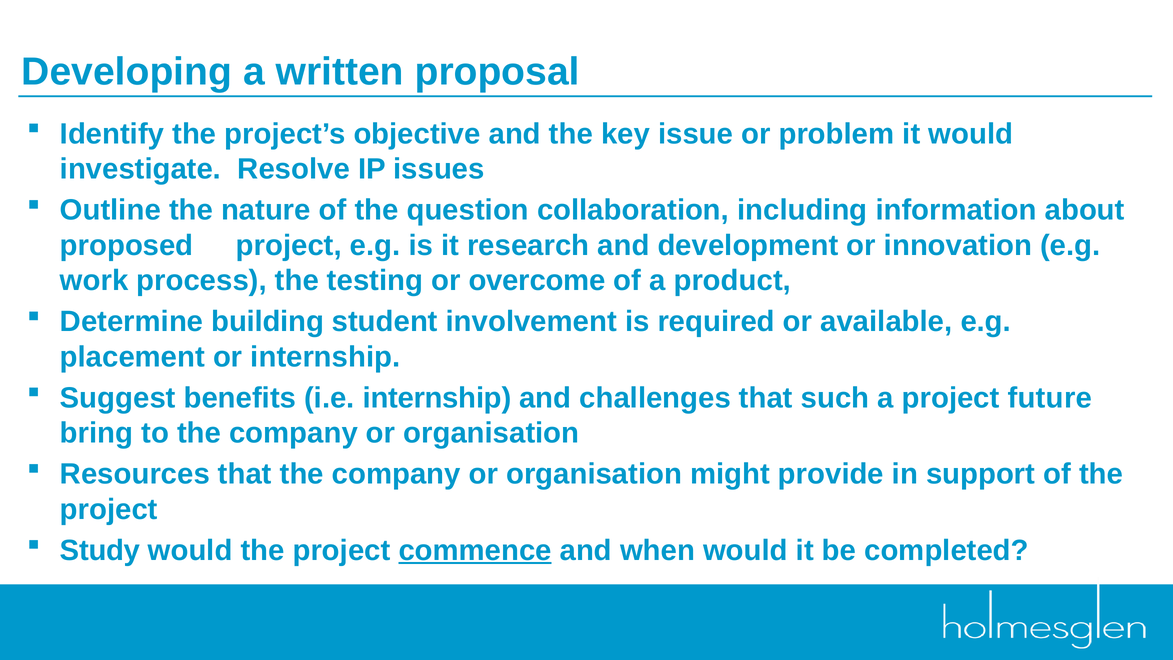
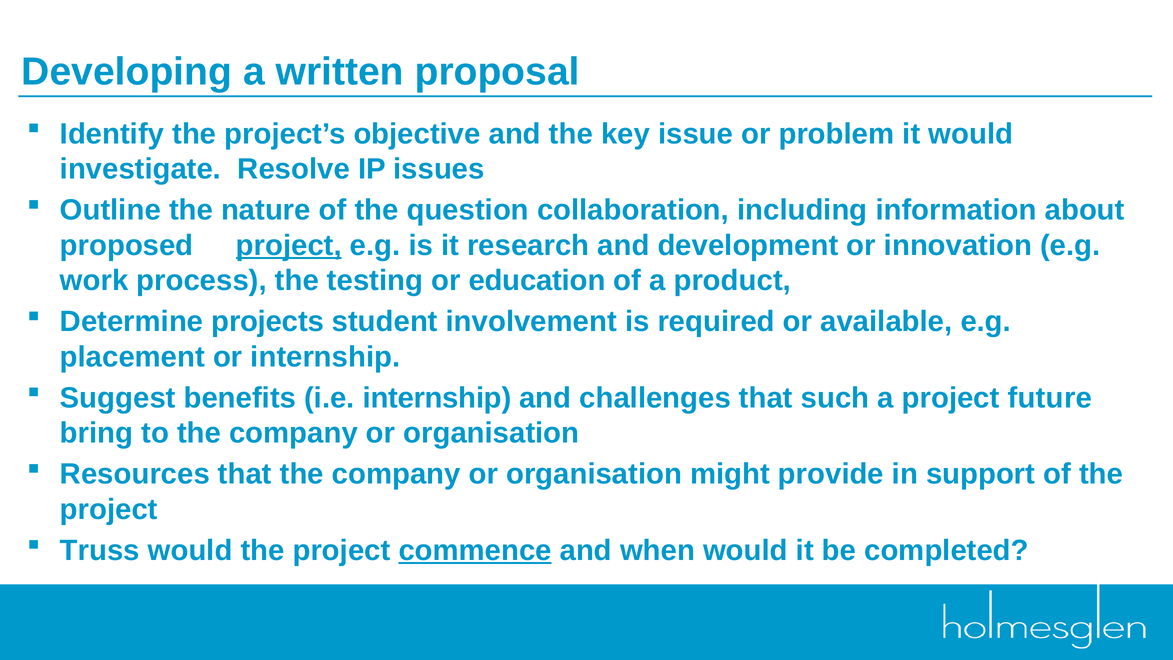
project underline: none -> present (289, 245)
overcome: overcome -> education (537, 281)
building: building -> projects (268, 322)
Study: Study -> Truss (100, 550)
